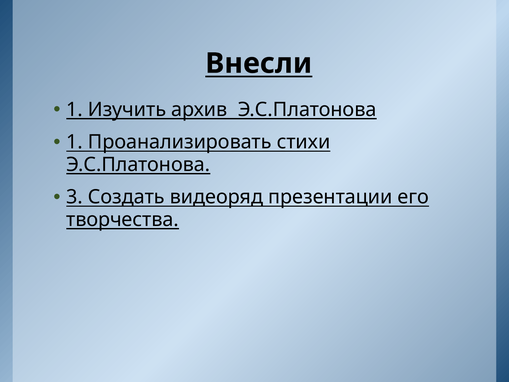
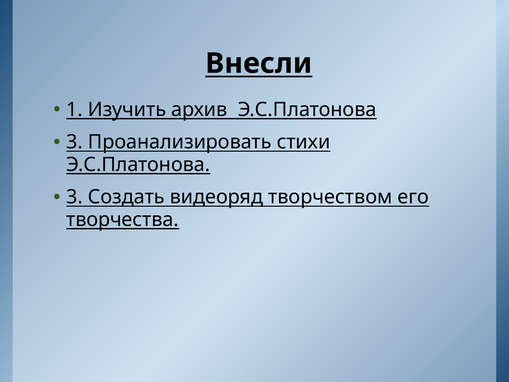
1: 1 -> 3 (74, 142)
презентации: презентации -> творчеством (330, 197)
